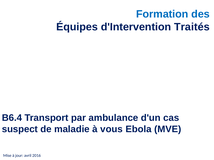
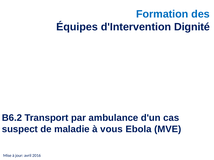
Traités: Traités -> Dignité (192, 27)
B6.4: B6.4 -> B6.2 (12, 118)
